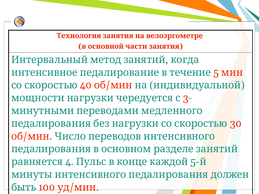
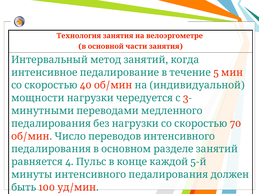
30: 30 -> 70 (236, 124)
